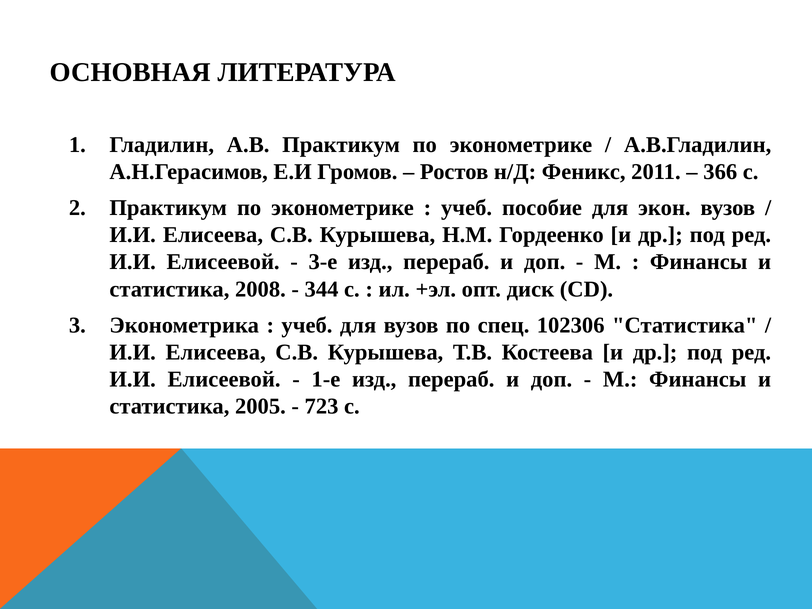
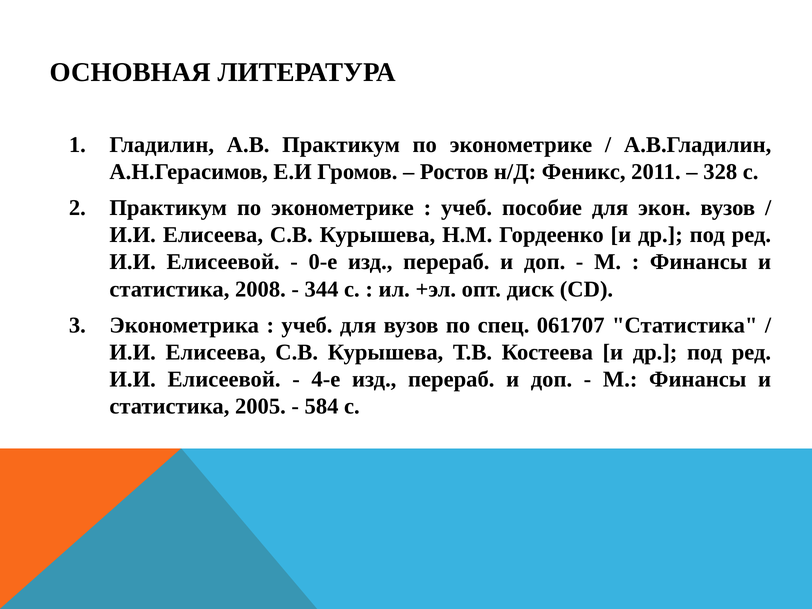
366: 366 -> 328 (720, 172)
3-е: 3-е -> 0-е (323, 262)
102306: 102306 -> 061707 (571, 325)
1-е: 1-е -> 4-е (326, 379)
723: 723 -> 584 (322, 406)
